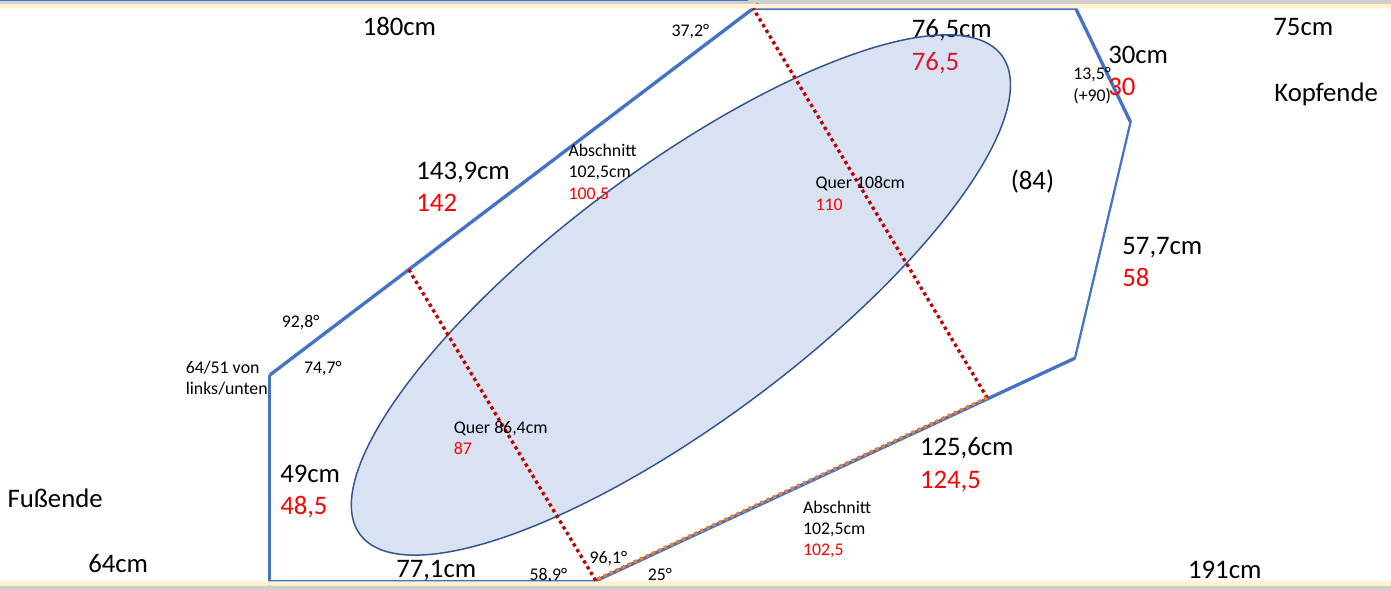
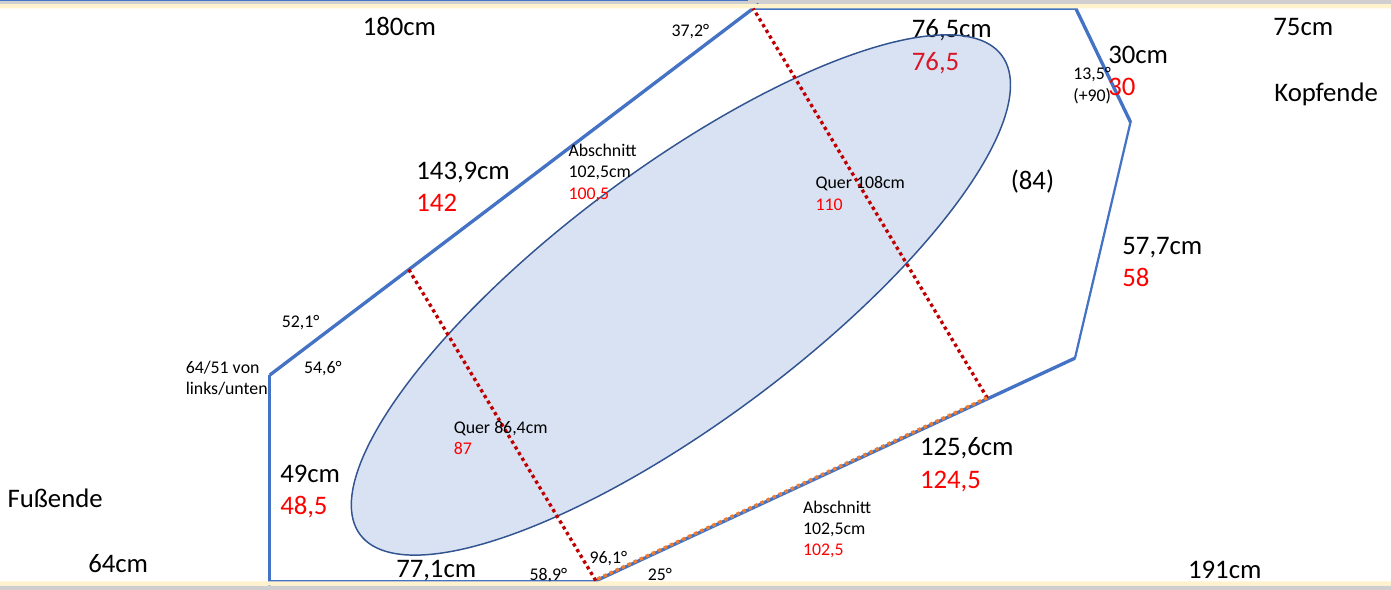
92,8°: 92,8° -> 52,1° (301, 322)
74,7°: 74,7° -> 54,6° (323, 368)
